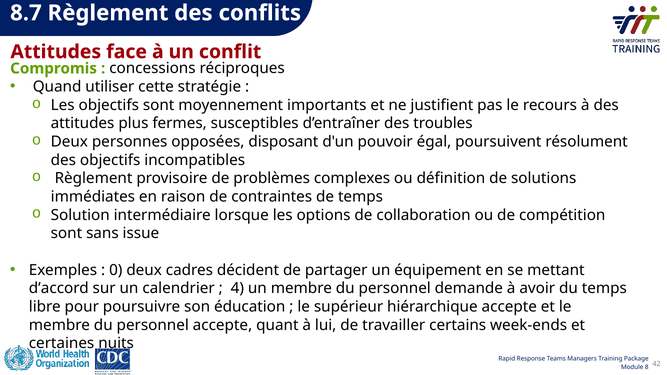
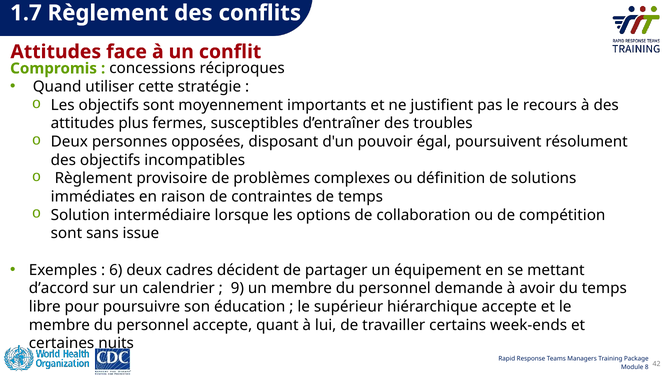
8.7: 8.7 -> 1.7 (26, 13)
0: 0 -> 6 (116, 270)
4: 4 -> 9 (237, 288)
